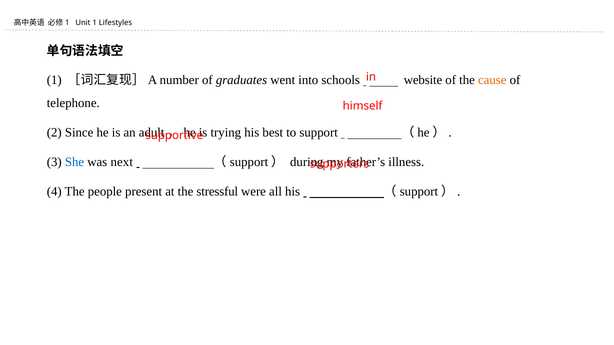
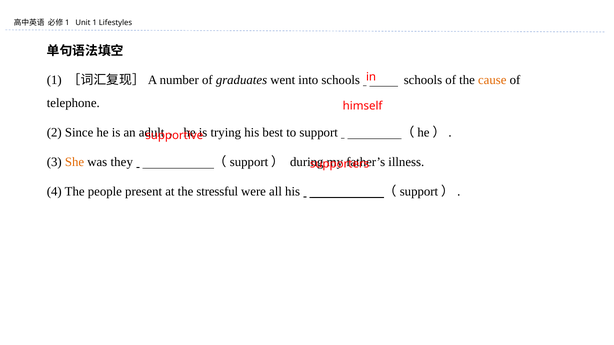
schools website: website -> schools (423, 80)
She colour: blue -> orange (74, 162)
next: next -> they (122, 162)
